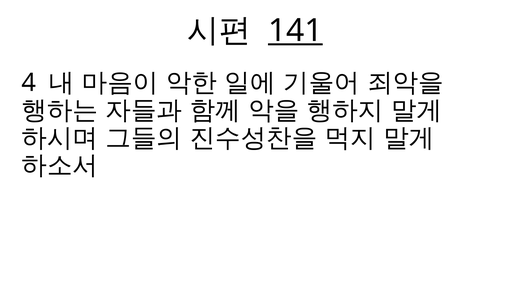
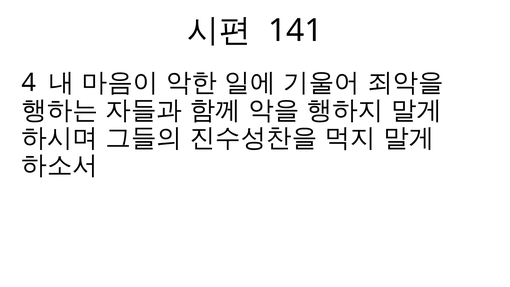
141 underline: present -> none (295, 31)
